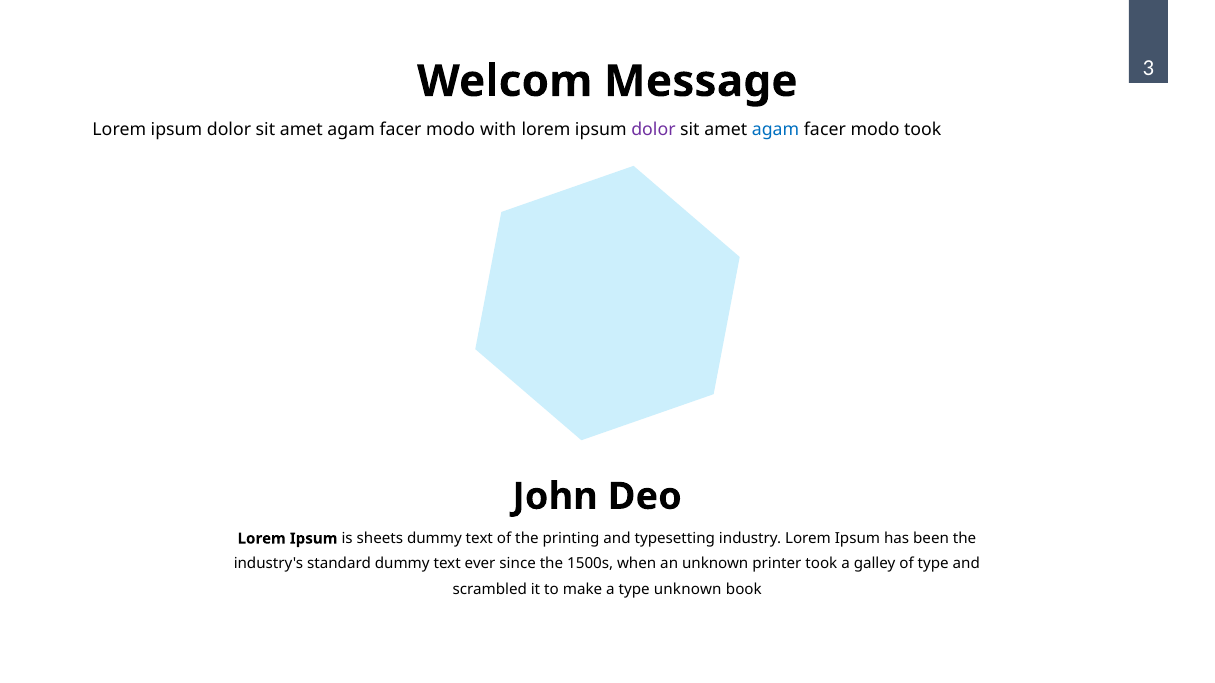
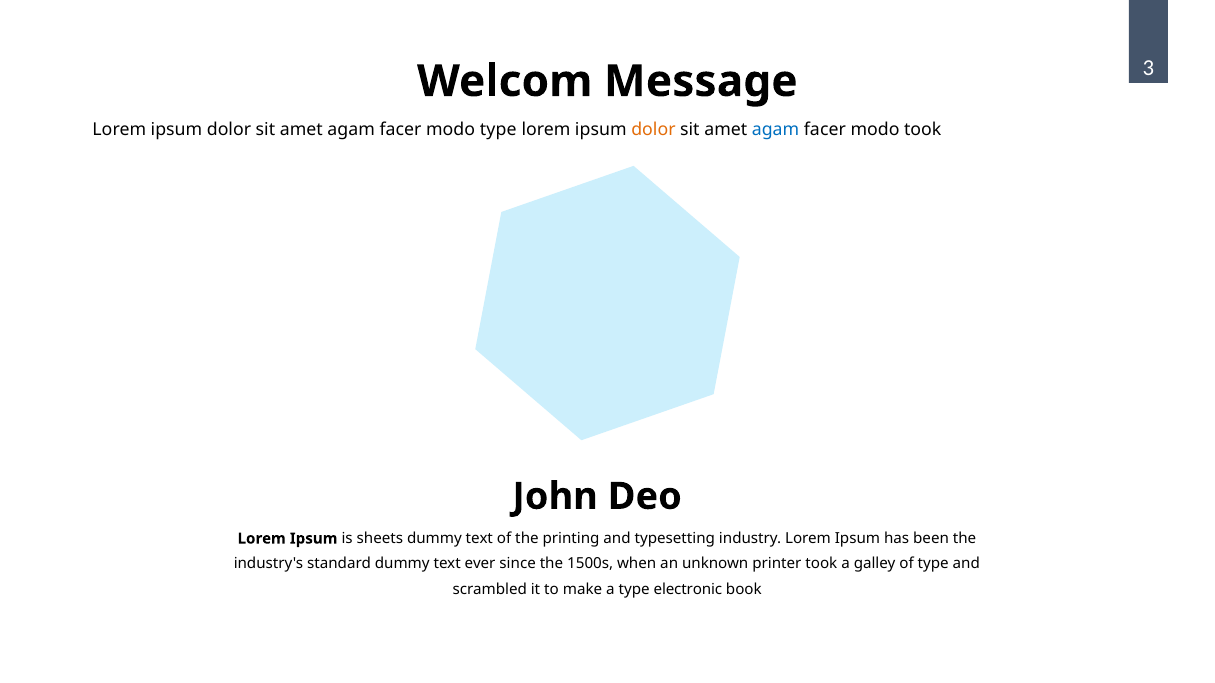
modo with: with -> type (498, 129)
dolor colour: purple -> orange (653, 129)
type unknown: unknown -> electronic (688, 590)
